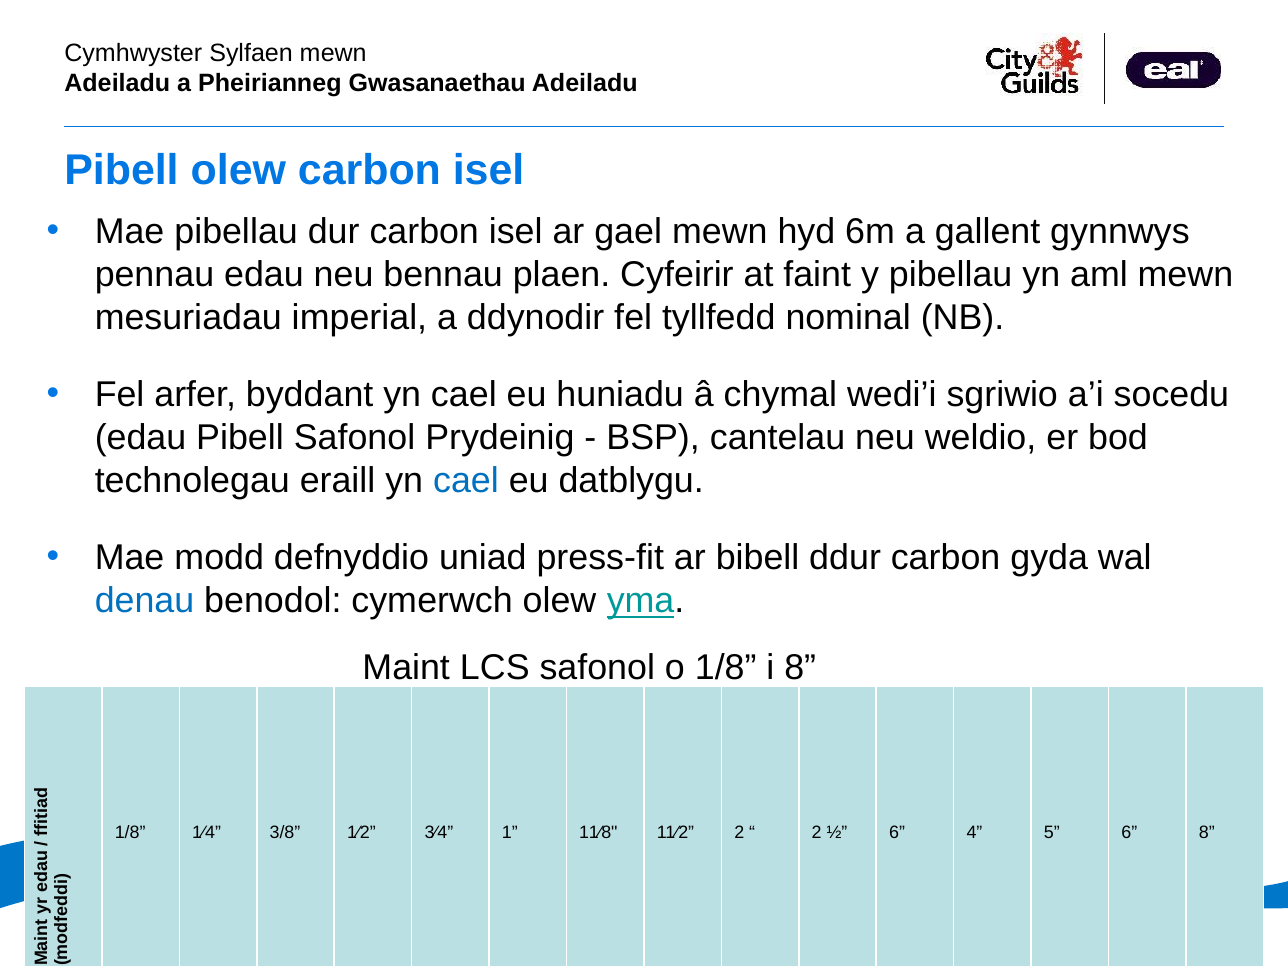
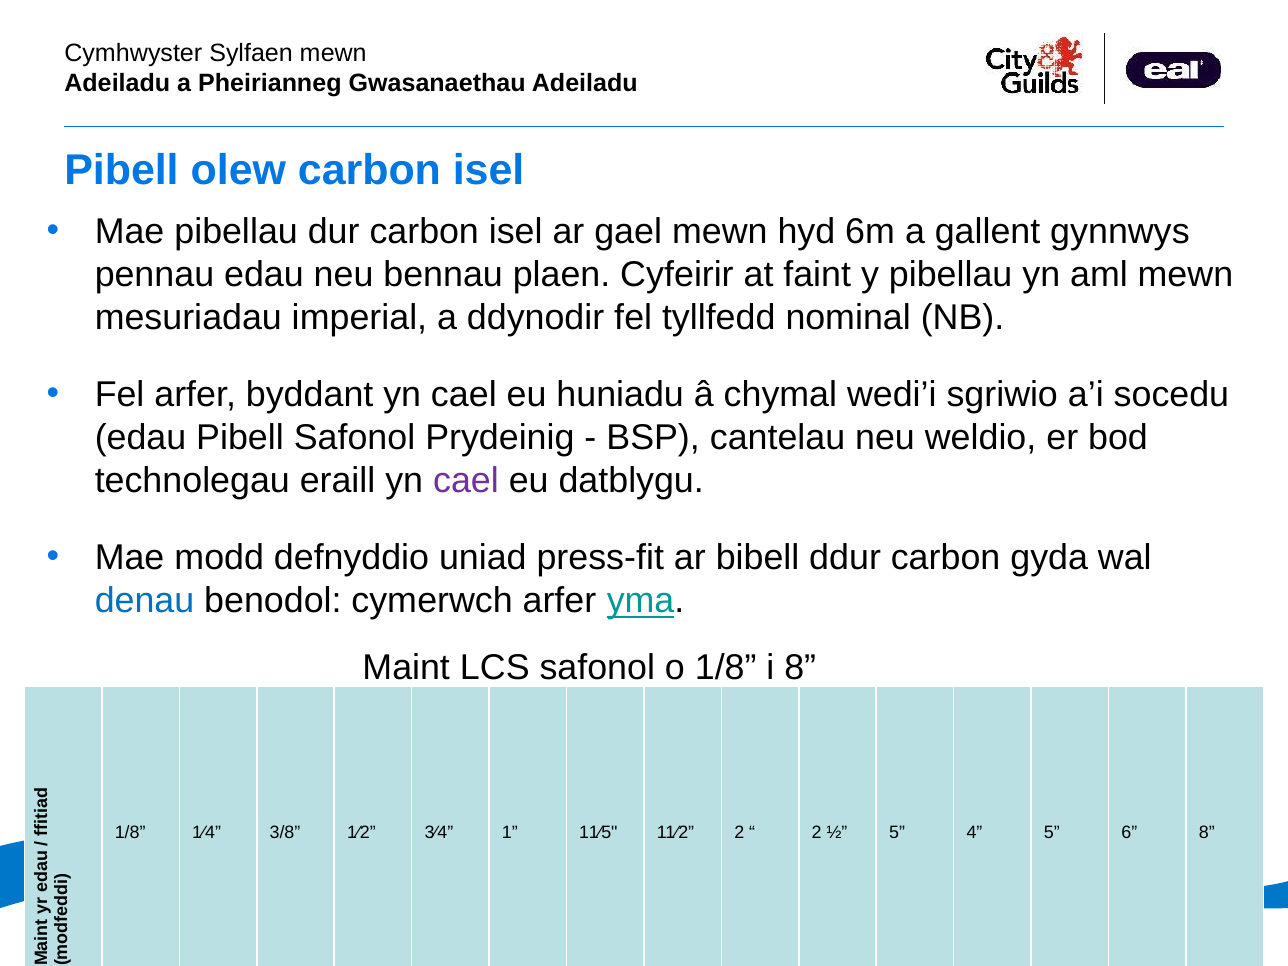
cael colour: blue -> purple (466, 481)
cymerwch olew: olew -> arfer (559, 601)
11⁄8: 11⁄8 -> 11⁄5 (598, 833)
½ 6: 6 -> 5 (897, 833)
